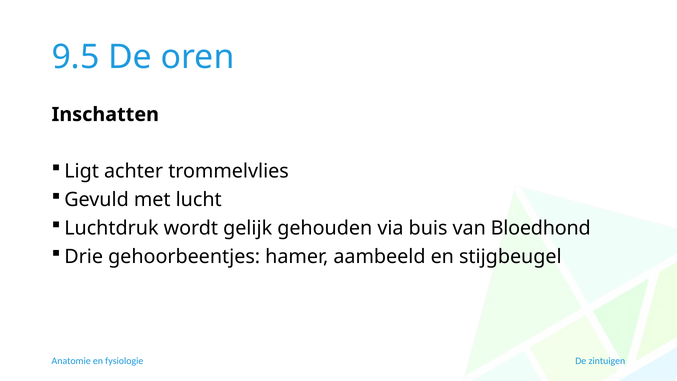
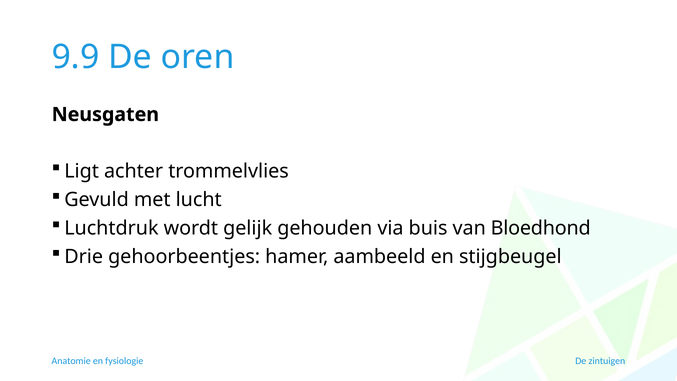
9.5: 9.5 -> 9.9 (75, 57)
Inschatten: Inschatten -> Neusgaten (105, 114)
